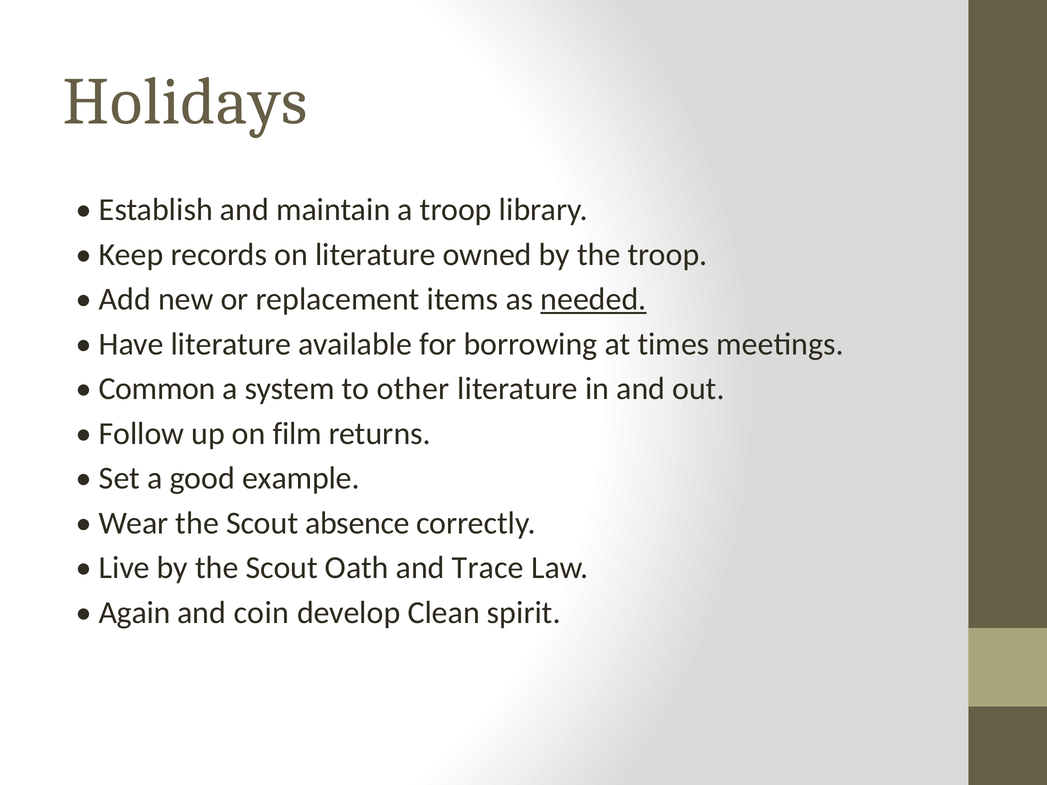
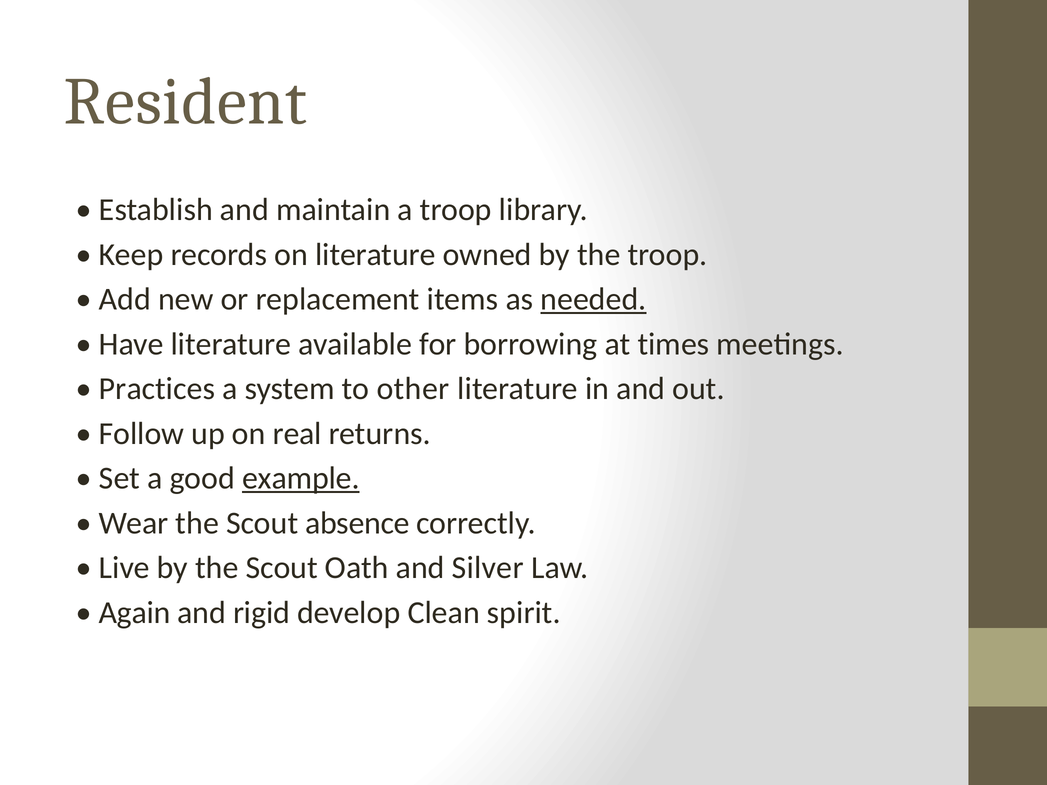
Holidays: Holidays -> Resident (185, 102)
Common: Common -> Practices (157, 389)
film: film -> real (297, 434)
example underline: none -> present (301, 478)
Trace: Trace -> Silver (488, 568)
coin: coin -> rigid (261, 613)
